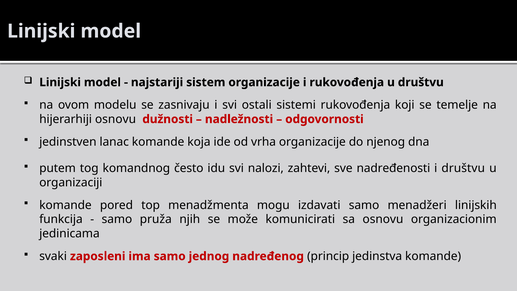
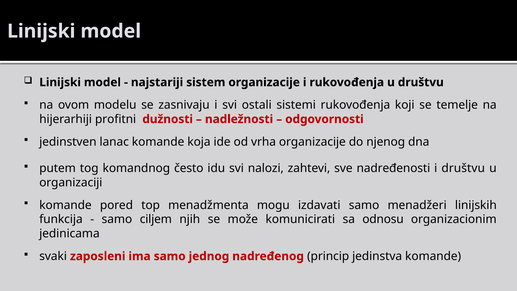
hijerarhiji osnovu: osnovu -> profitni (116, 119)
pruža: pruža -> ciljem (156, 219)
sa osnovu: osnovu -> odnosu (383, 219)
